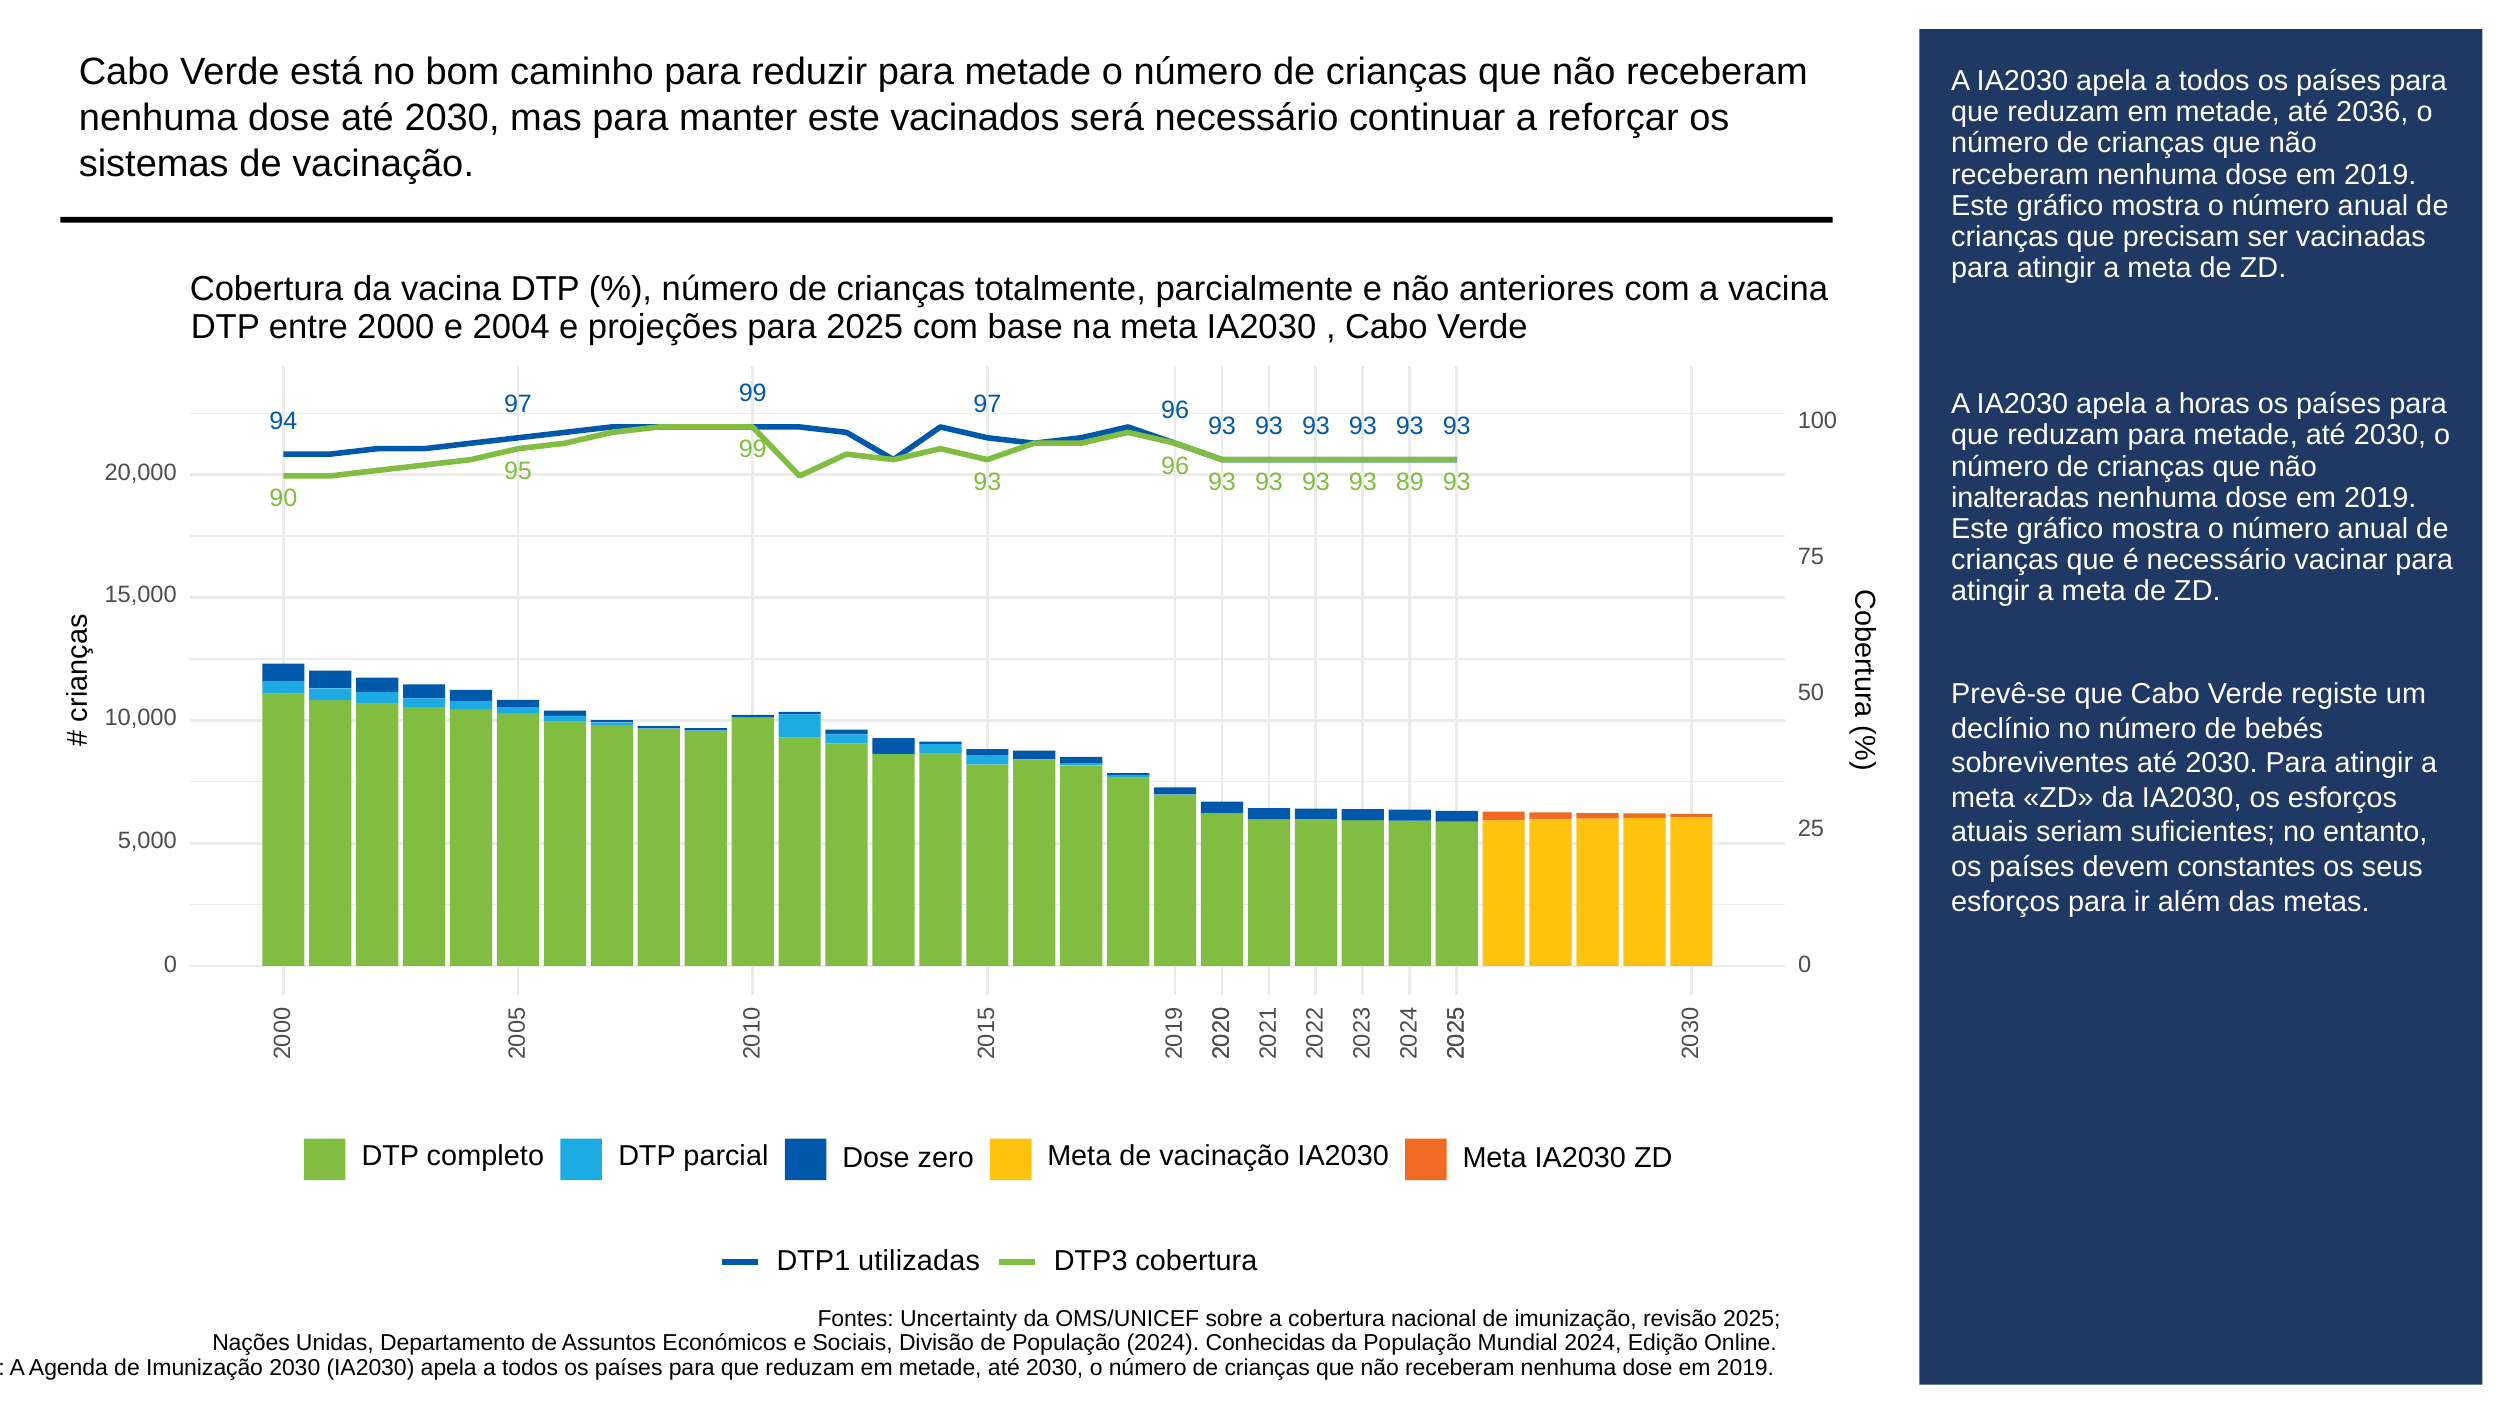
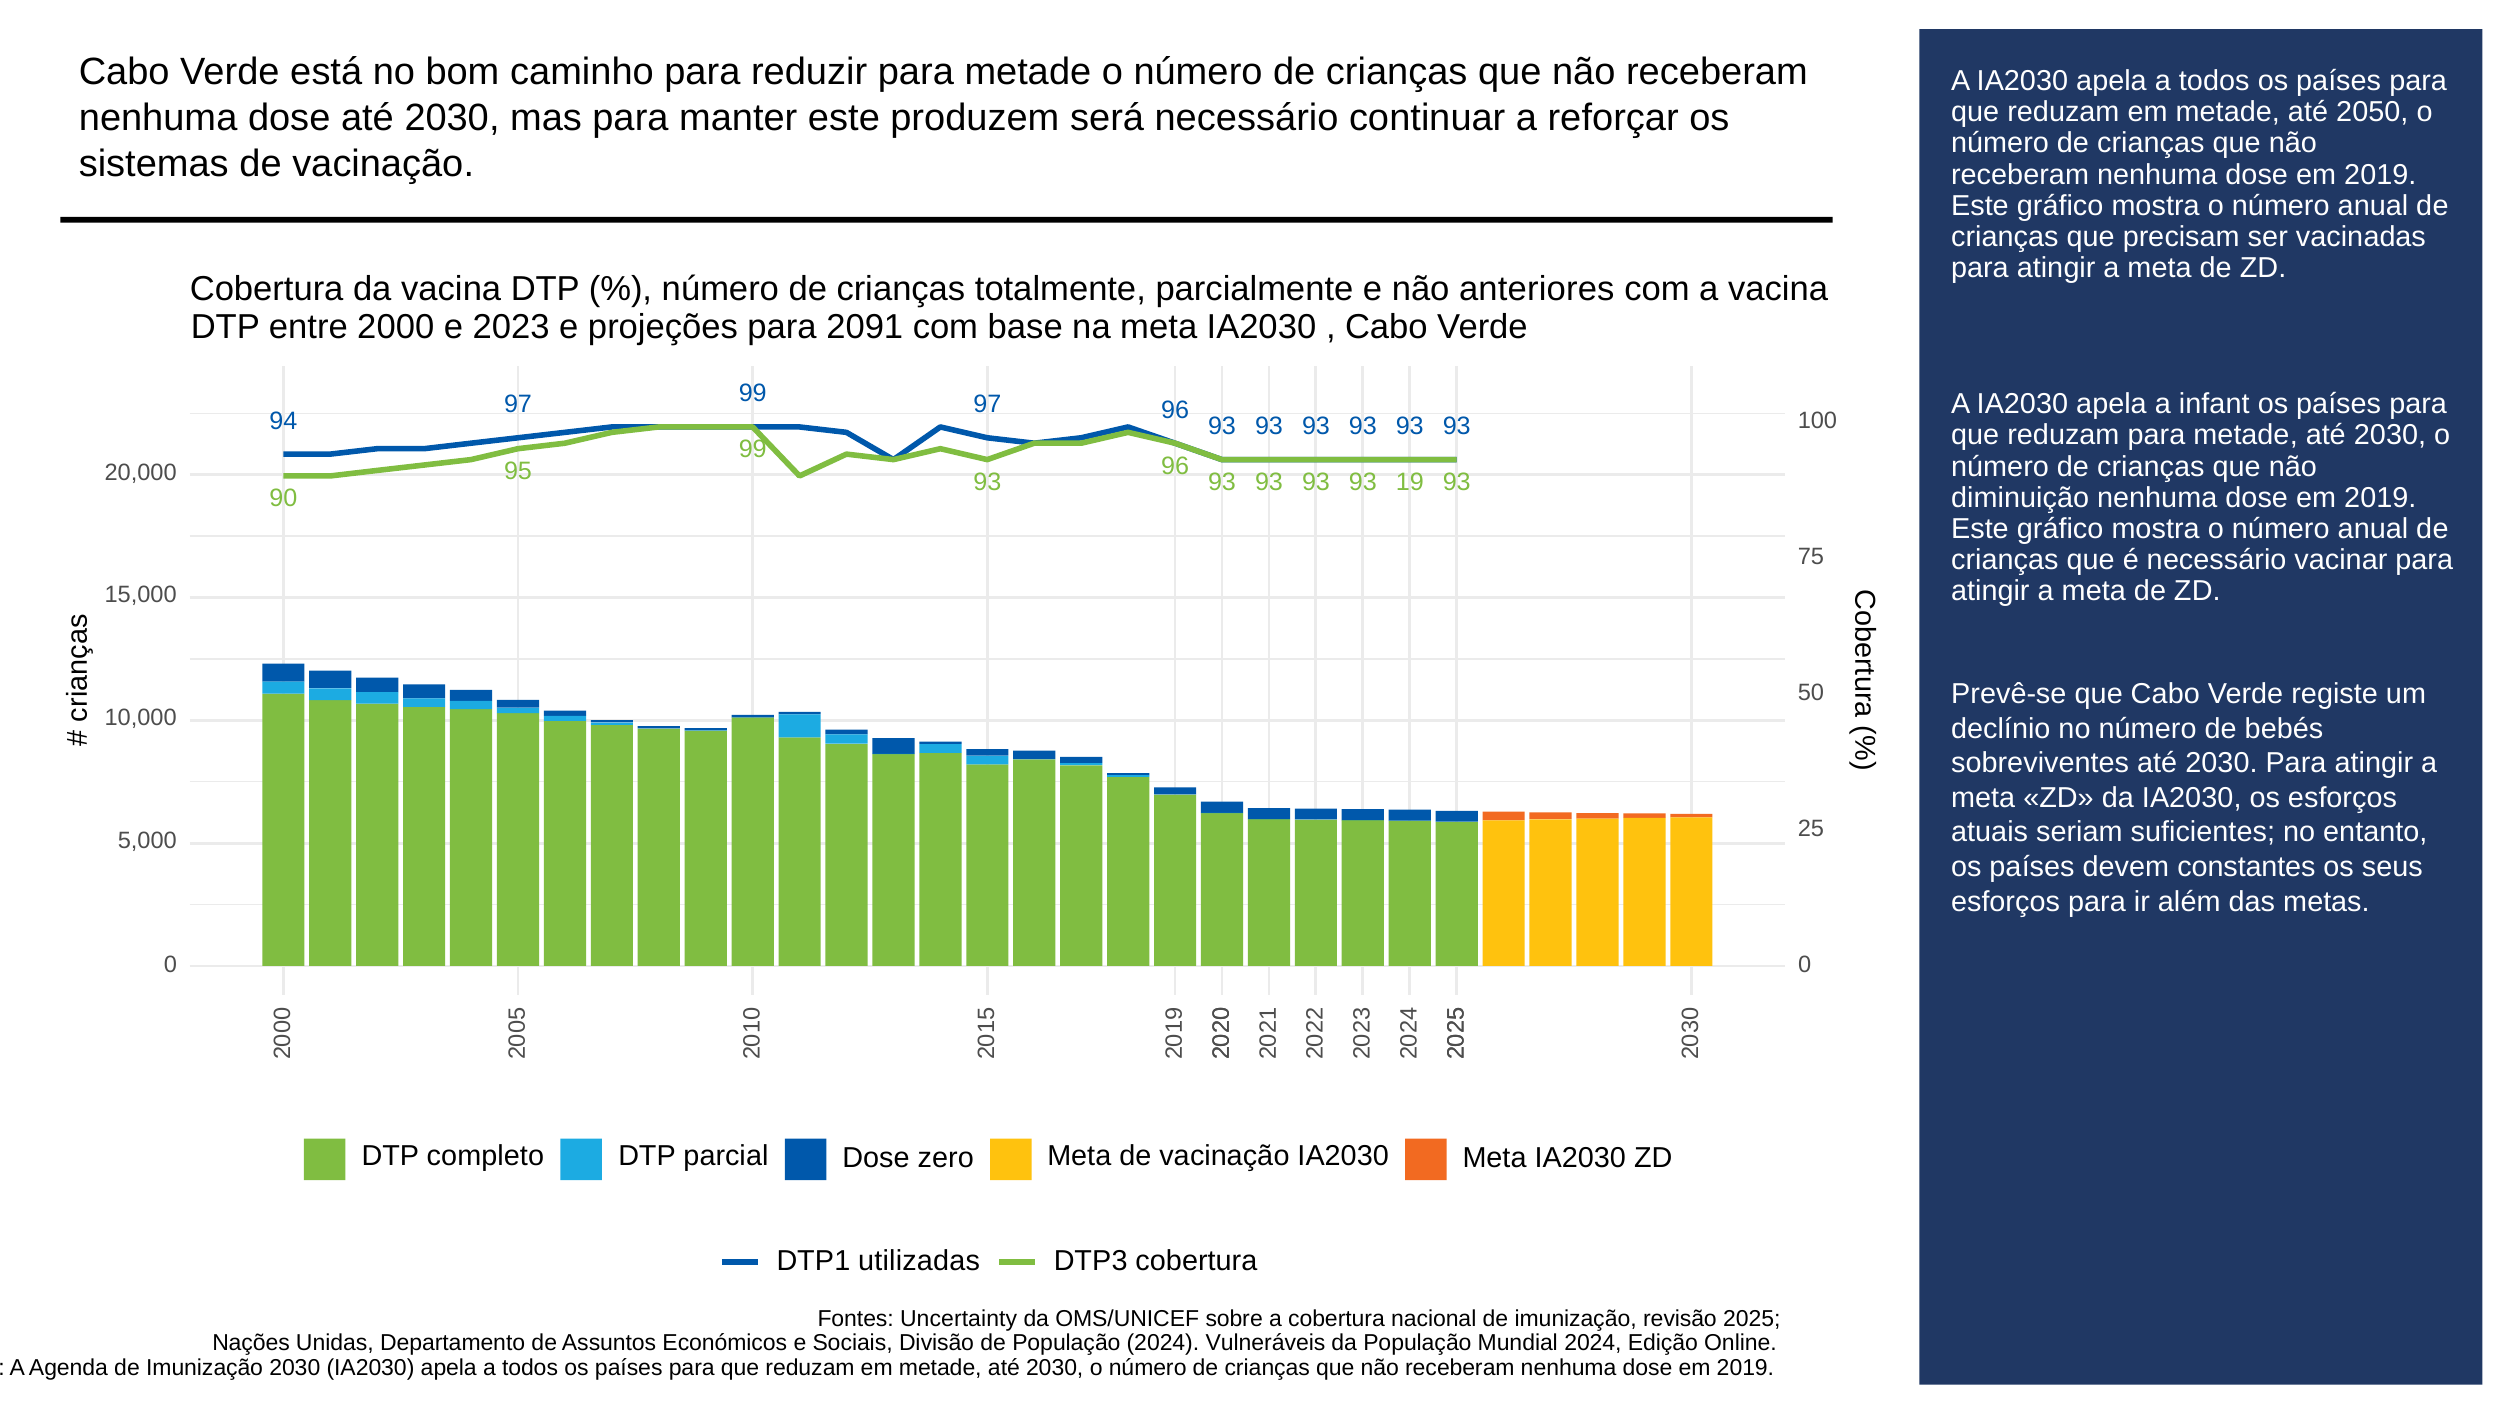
2036: 2036 -> 2050 (2372, 112)
vacinados: vacinados -> produzem (975, 118)
2004: 2004 -> 2023 (511, 327)
para 2025: 2025 -> 2091 (865, 327)
horas: horas -> infant (2214, 404)
89: 89 -> 19 (1410, 482)
inalteradas: inalteradas -> diminuição (2020, 498)
Conhecidas: Conhecidas -> Vulneráveis (1265, 1343)
